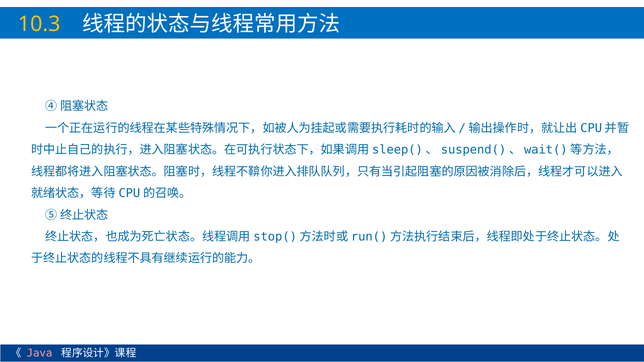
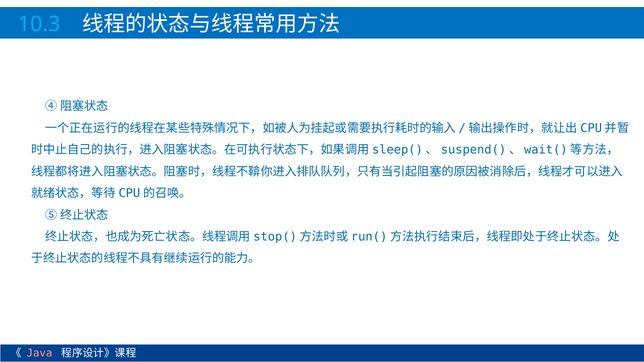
10.3 colour: yellow -> light blue (39, 24)
